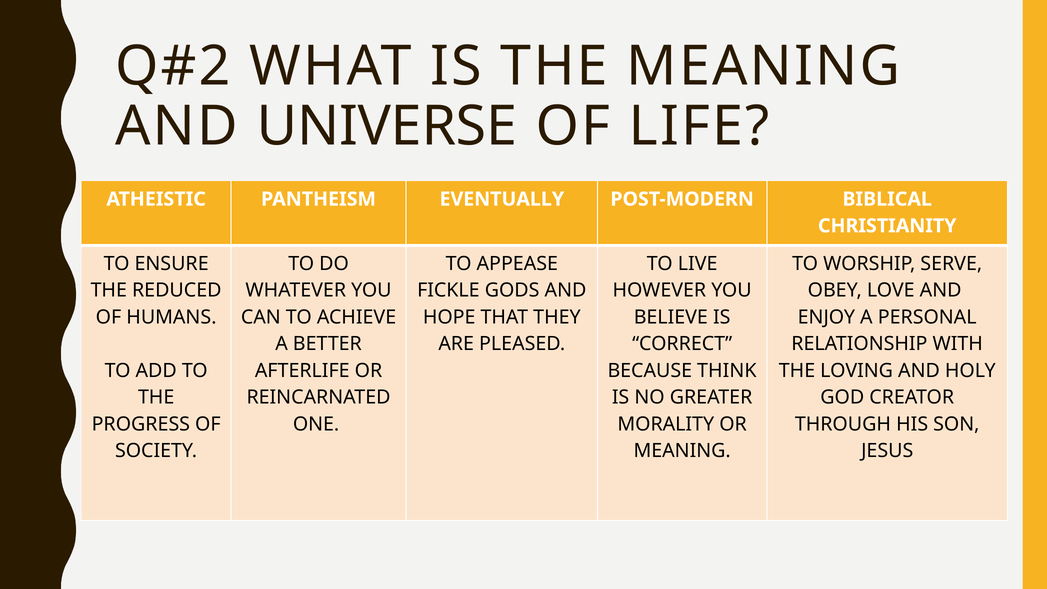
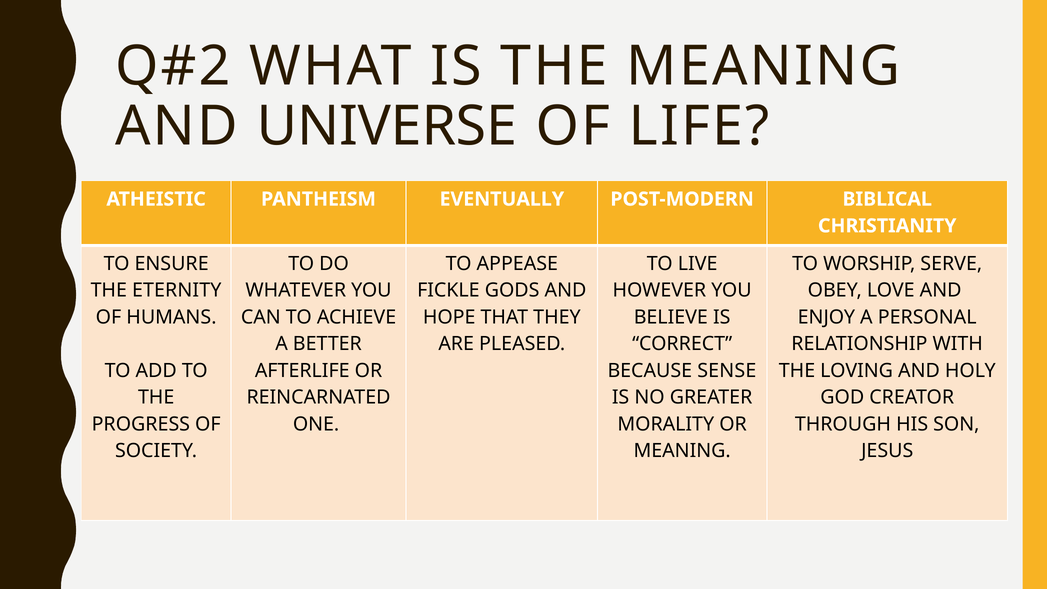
REDUCED: REDUCED -> ETERNITY (177, 290)
THINK: THINK -> SENSE (727, 371)
